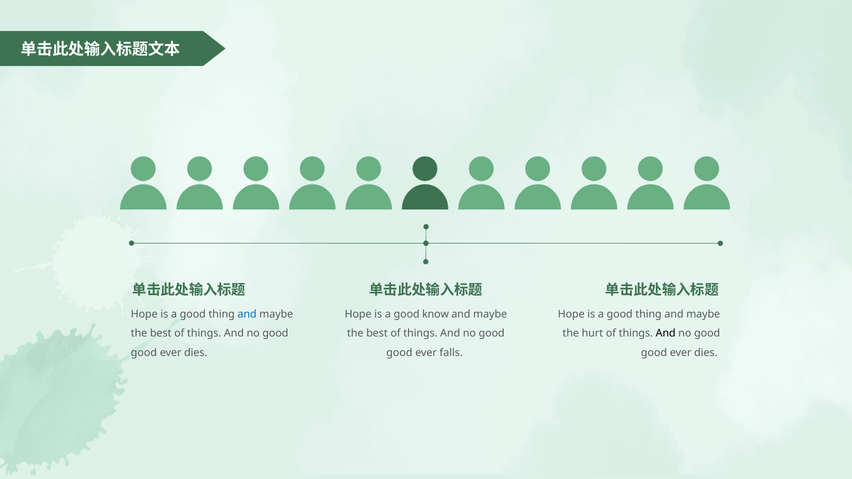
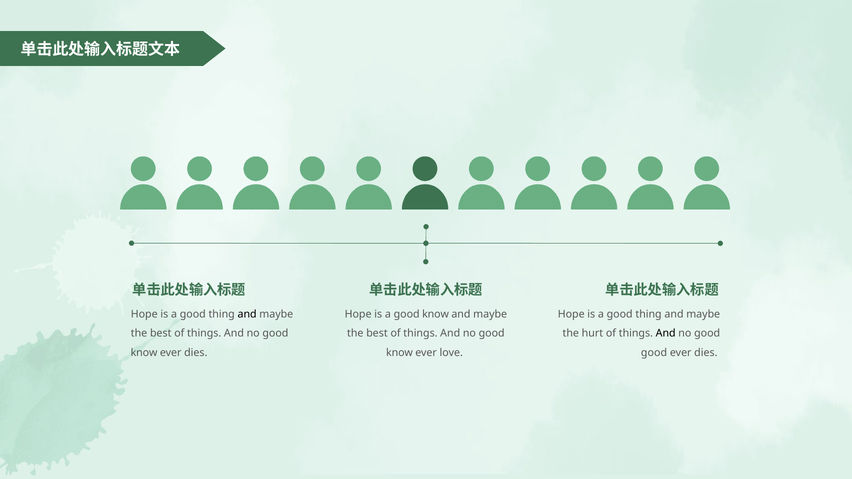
and colour: blue -> black (247, 314)
good: good -> know (144, 353)
good: good -> know (399, 353)
falls: falls -> love (451, 353)
